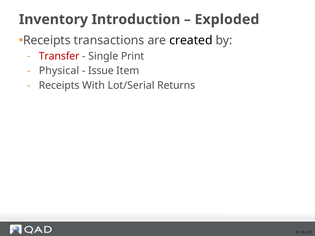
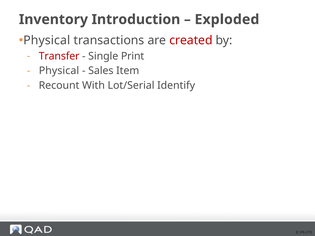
Receipts: Receipts -> Physical (47, 41)
created colour: black -> red (191, 41)
Issue: Issue -> Sales (101, 71)
Receipts: Receipts -> Recount (59, 86)
Returns: Returns -> Identify (176, 86)
